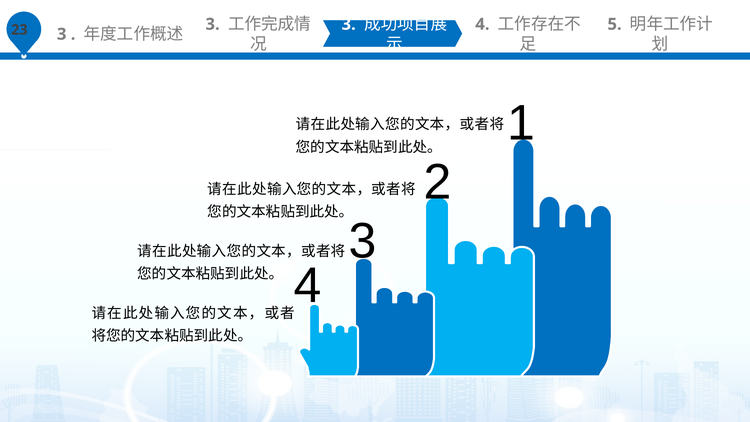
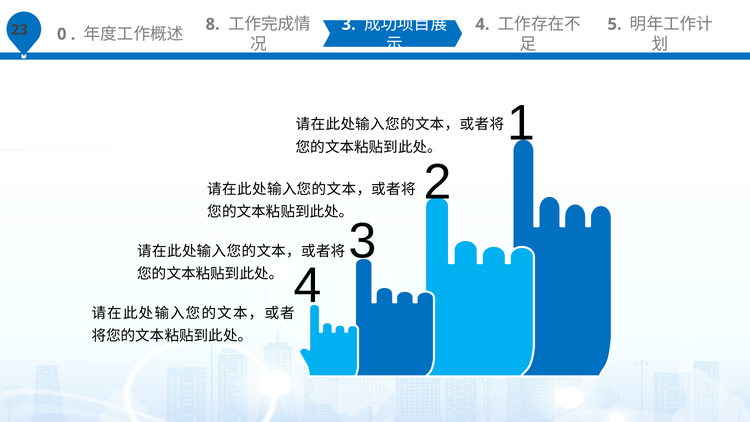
3: 3 -> 0 (62, 34)
3: 3 -> 8 (213, 24)
